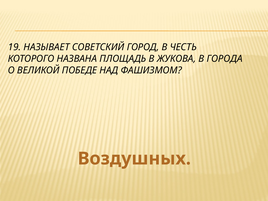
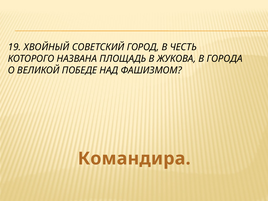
НАЗЫВАЕТ: НАЗЫВАЕТ -> ХВОЙНЫЙ (47, 47)
Воздушных: Воздушных -> Командира (134, 159)
